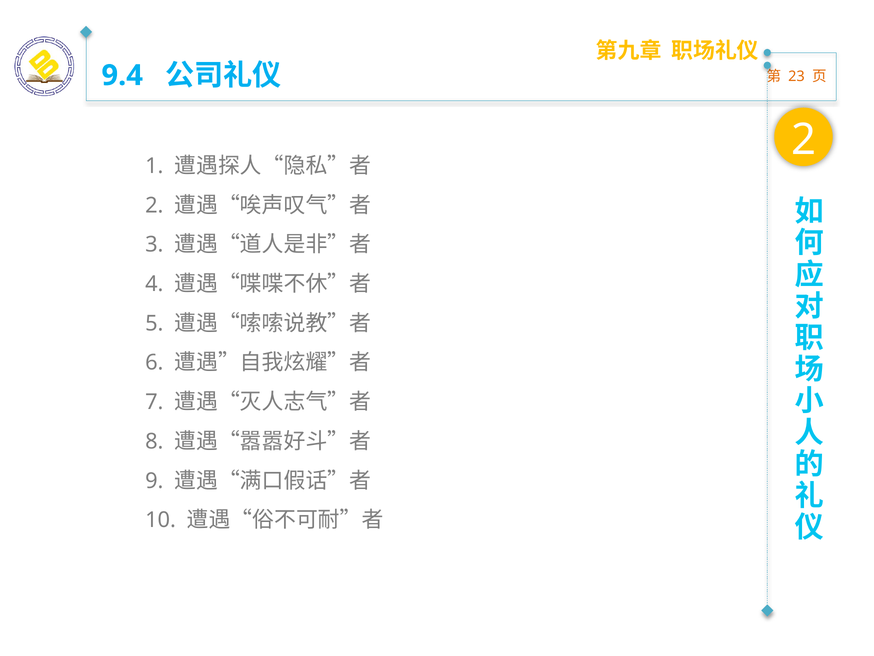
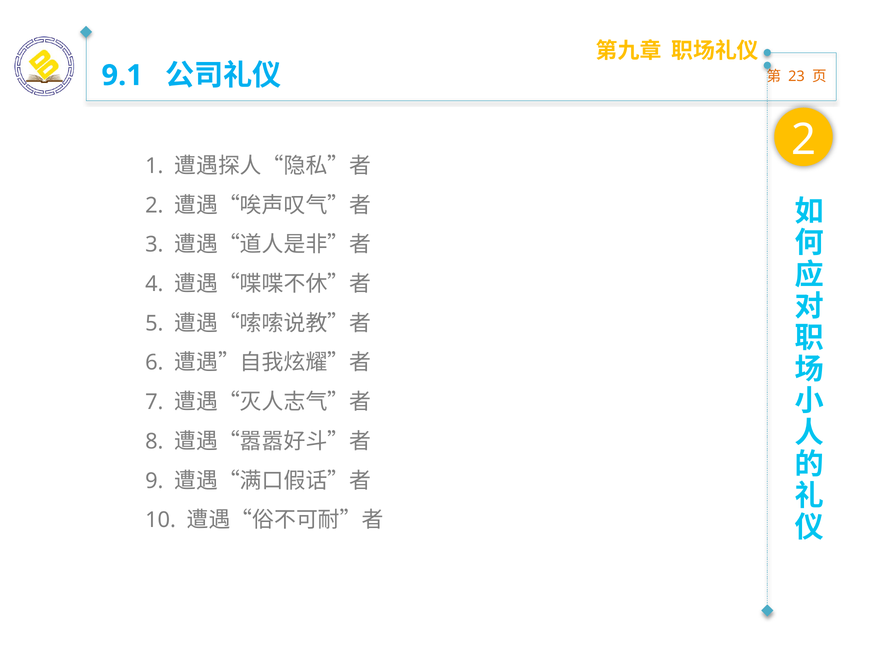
9.4: 9.4 -> 9.1 (122, 75)
